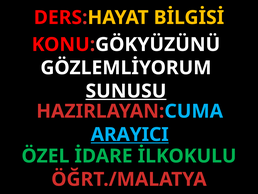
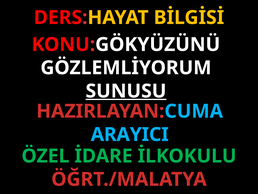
ARAYICI underline: present -> none (130, 134)
